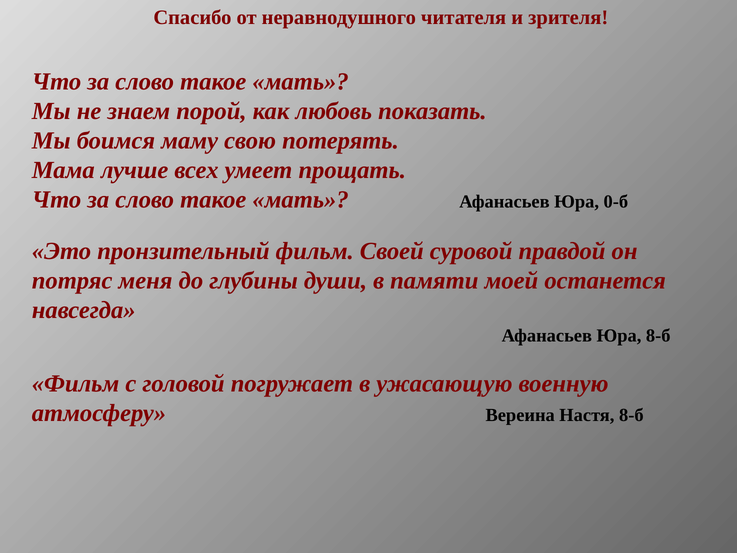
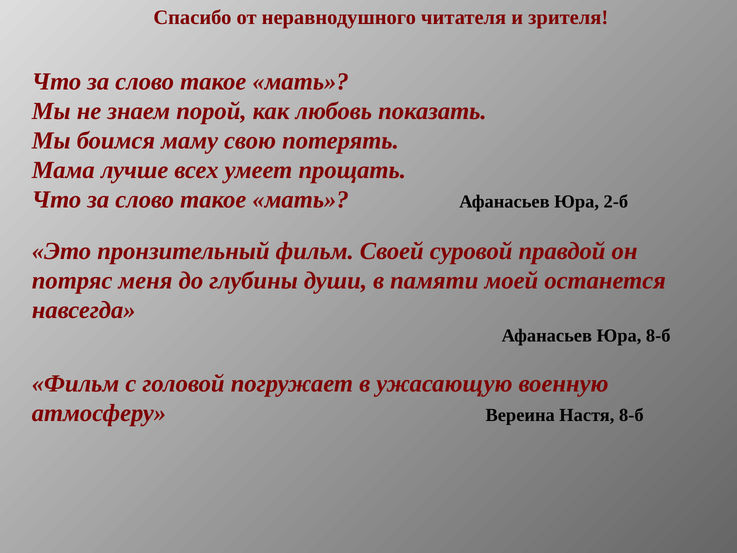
0-б: 0-б -> 2-б (616, 201)
